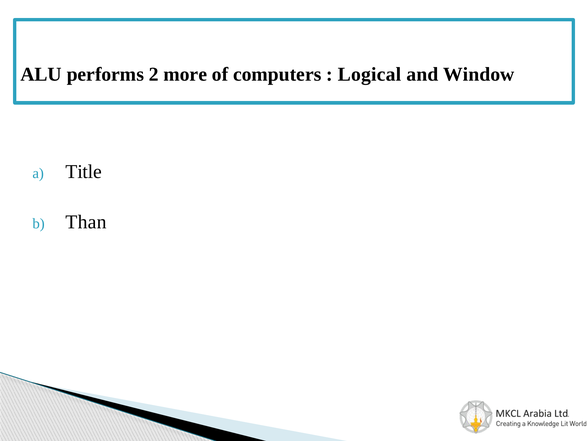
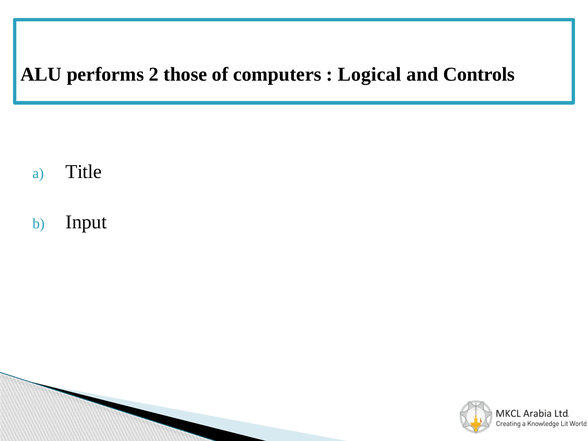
more: more -> those (185, 74)
Window: Window -> Controls (479, 74)
Than: Than -> Input (86, 222)
